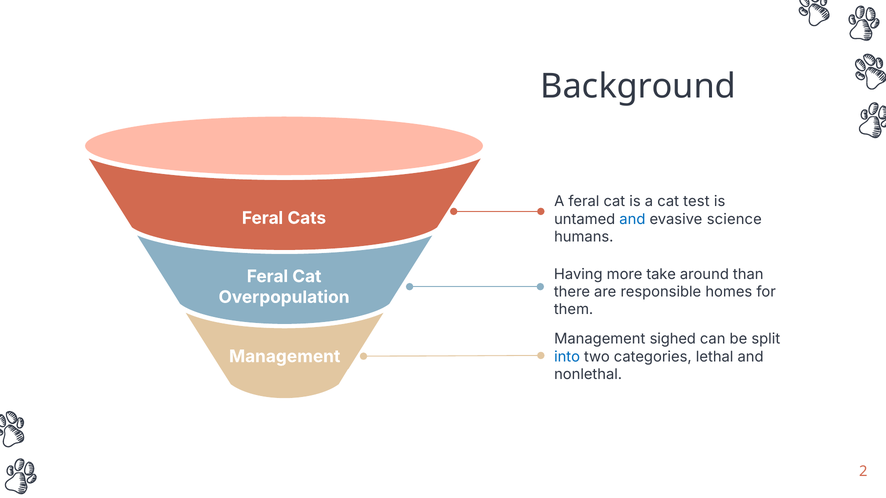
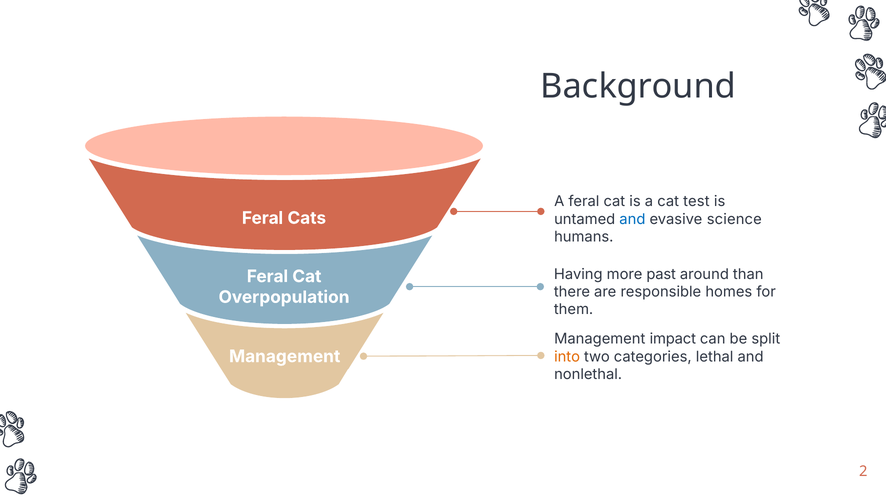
take: take -> past (661, 274)
sighed: sighed -> impact (673, 339)
into colour: blue -> orange (567, 357)
